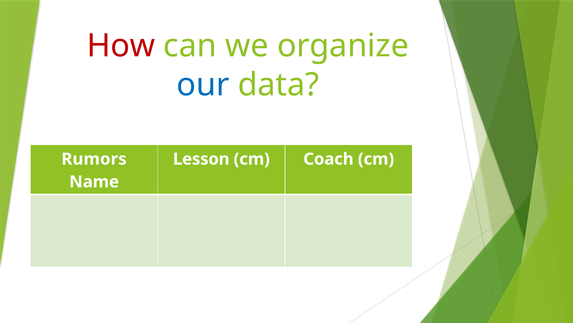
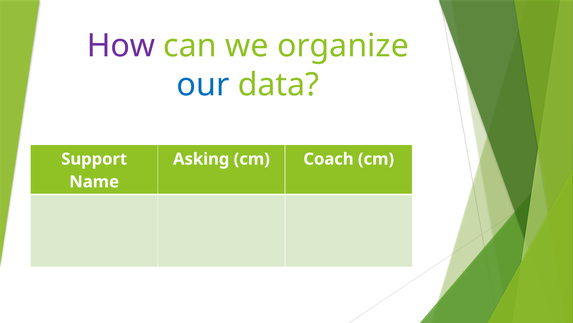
How colour: red -> purple (121, 46)
Rumors: Rumors -> Support (94, 159)
Lesson: Lesson -> Asking (201, 159)
